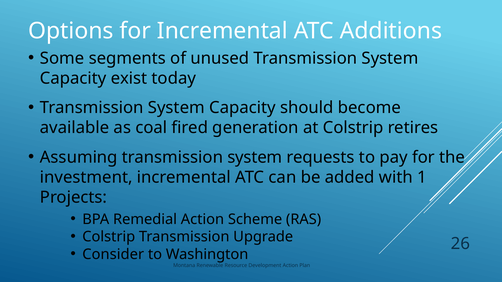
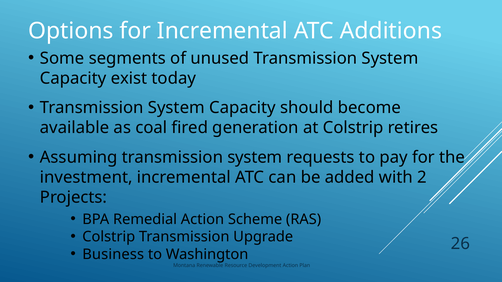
1: 1 -> 2 (422, 178)
Consider: Consider -> Business (113, 255)
